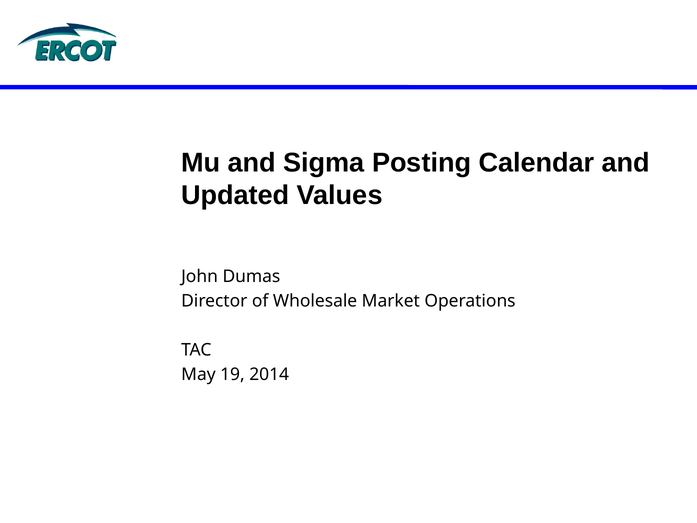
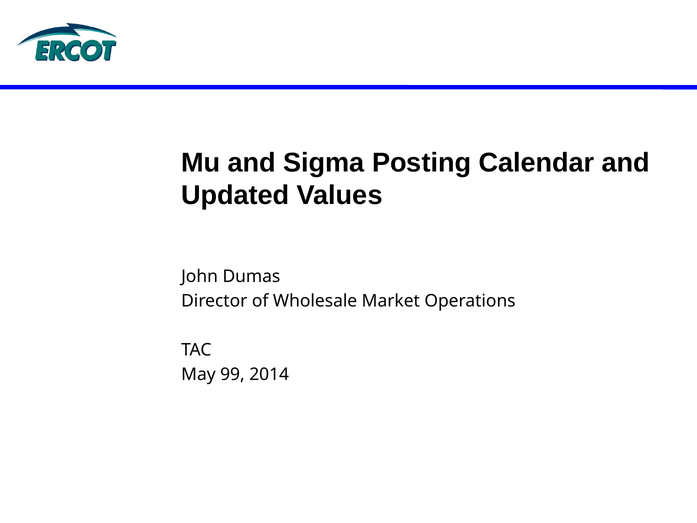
19: 19 -> 99 (232, 374)
